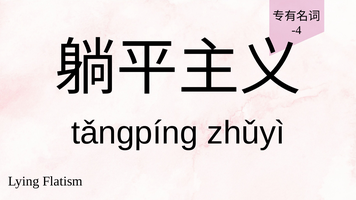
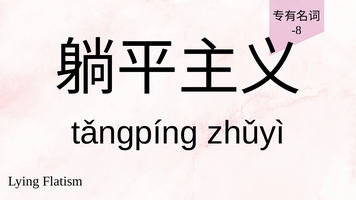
-4: -4 -> -8 (296, 30)
